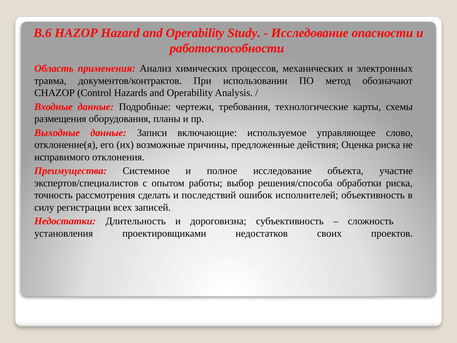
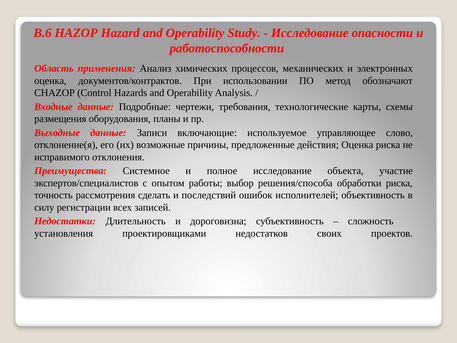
травма: травма -> оценка (50, 81)
